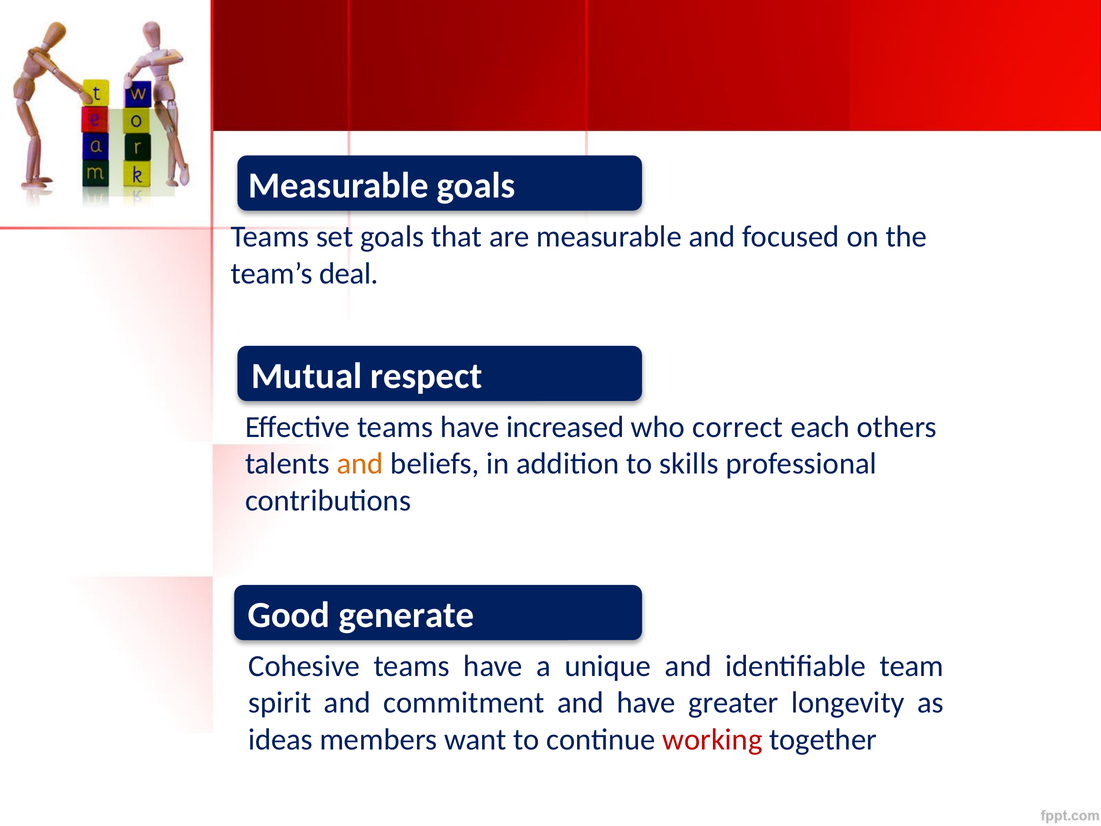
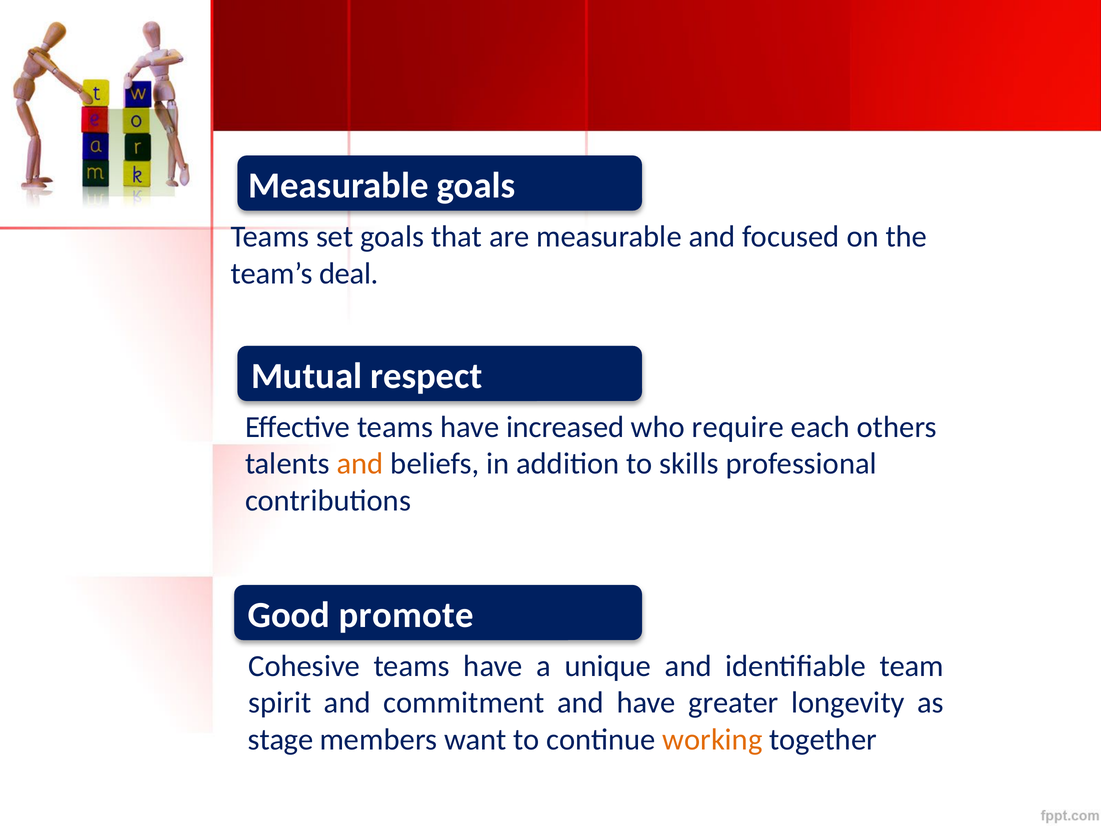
correct: correct -> require (738, 427)
generate: generate -> promote (406, 615)
ideas: ideas -> stage (281, 739)
working colour: red -> orange (712, 739)
